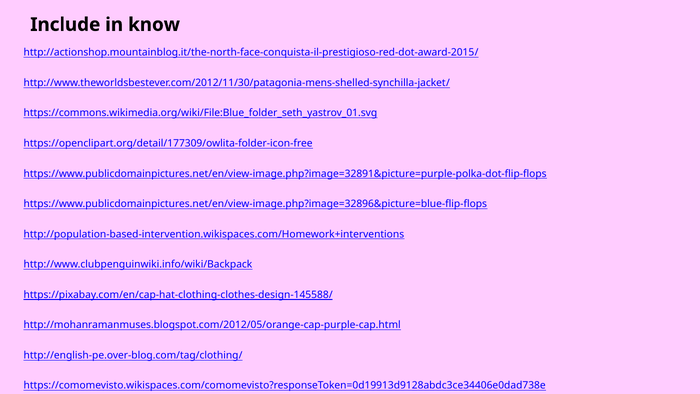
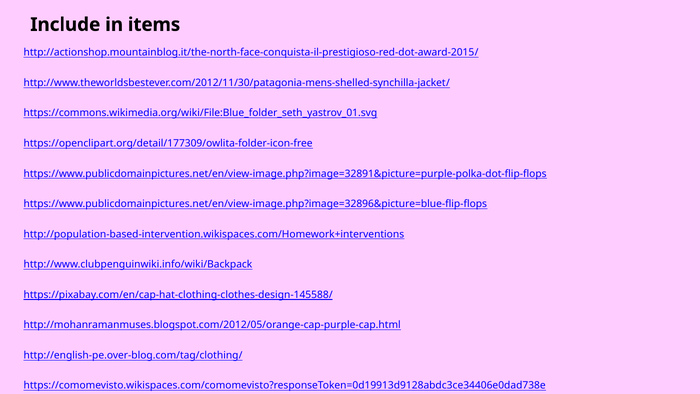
know: know -> items (154, 25)
